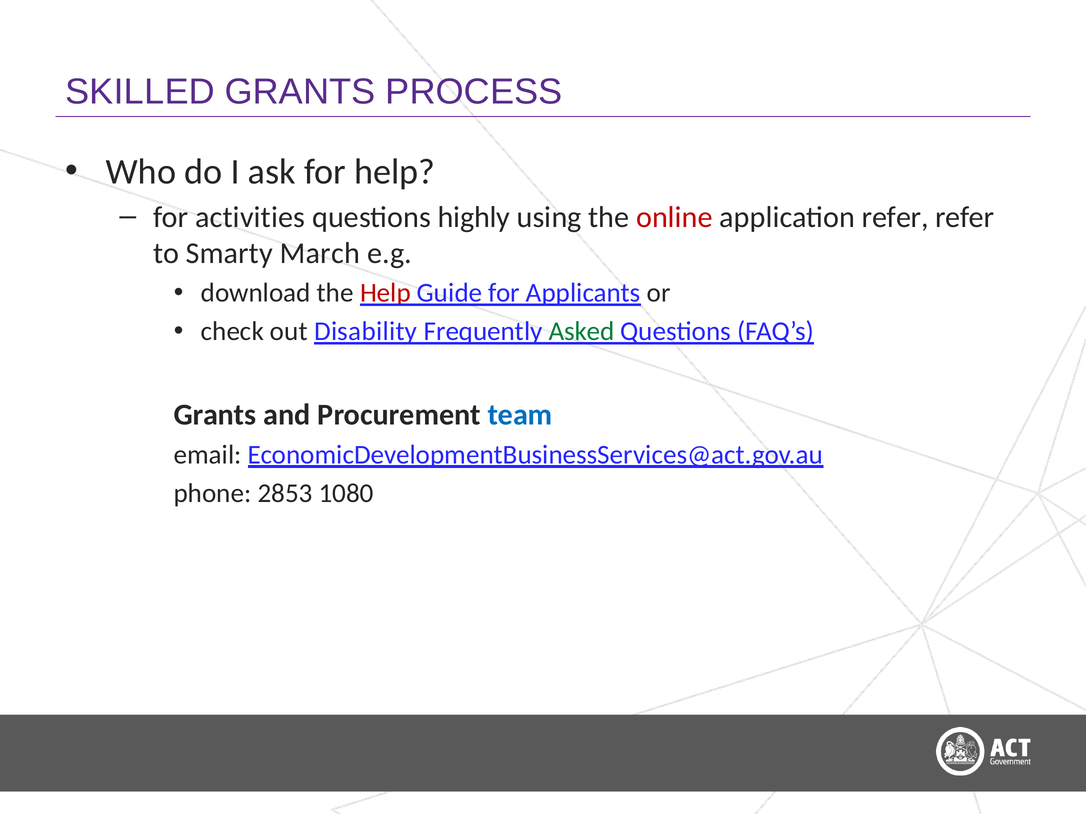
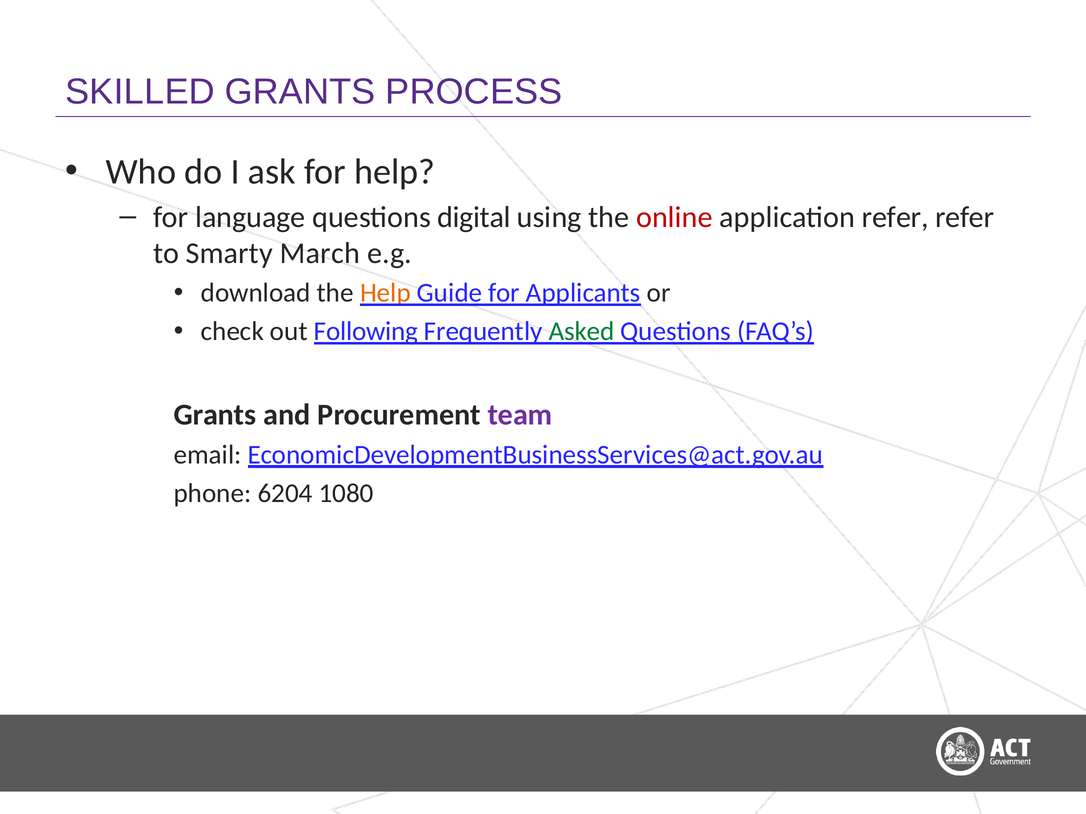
activities: activities -> language (250, 217)
highly: highly -> digital (474, 217)
Help colour: red -> orange (385, 293)
Disability: Disability -> Following (366, 332)
team colour: blue -> purple (520, 415)
2853: 2853 -> 6204 (285, 493)
